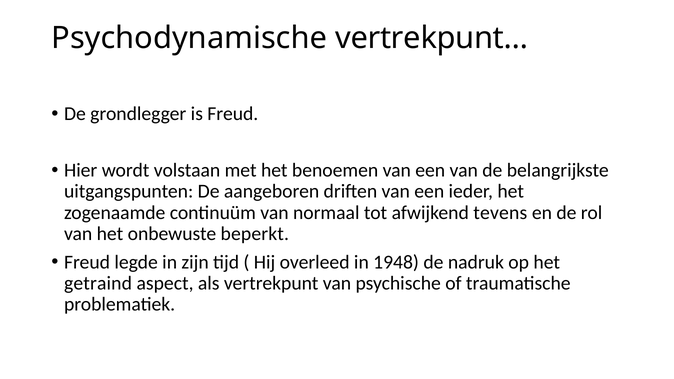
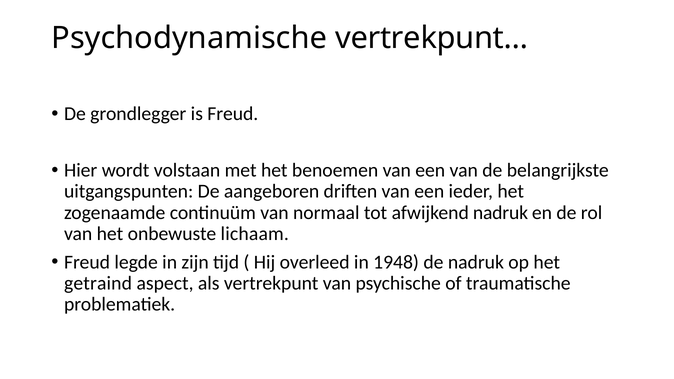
afwijkend tevens: tevens -> nadruk (500, 213)
beperkt: beperkt -> lichaam (255, 234)
